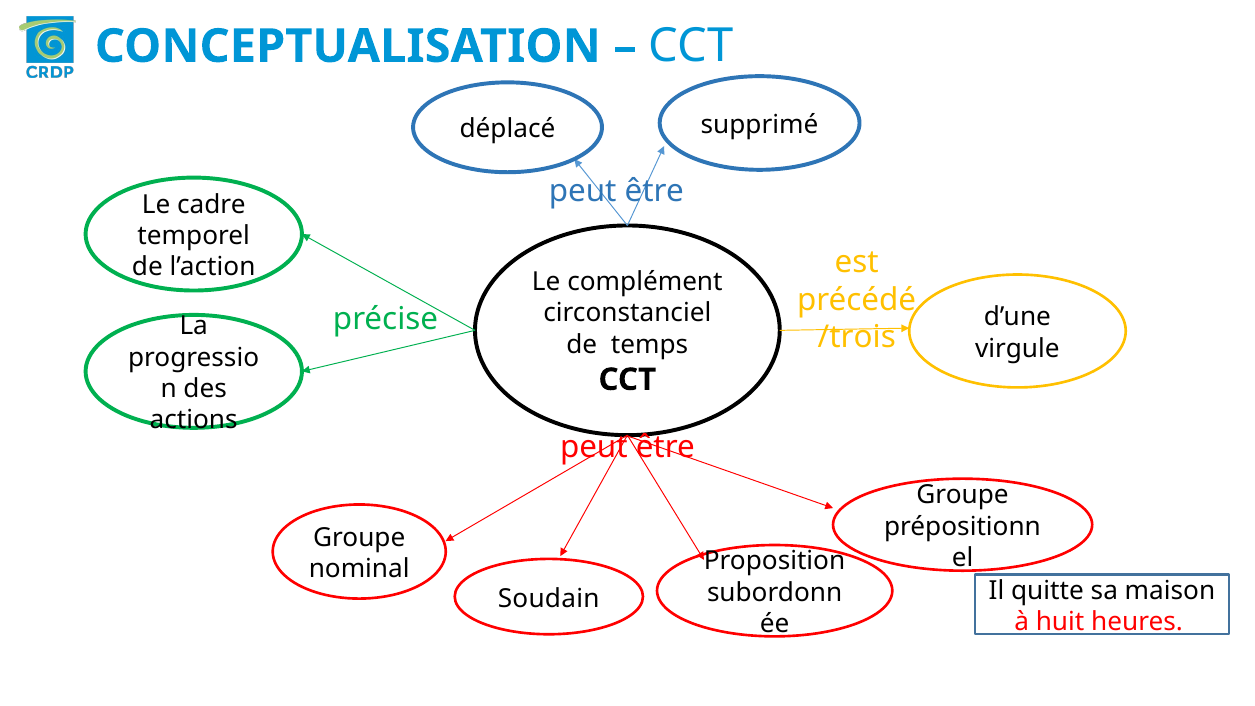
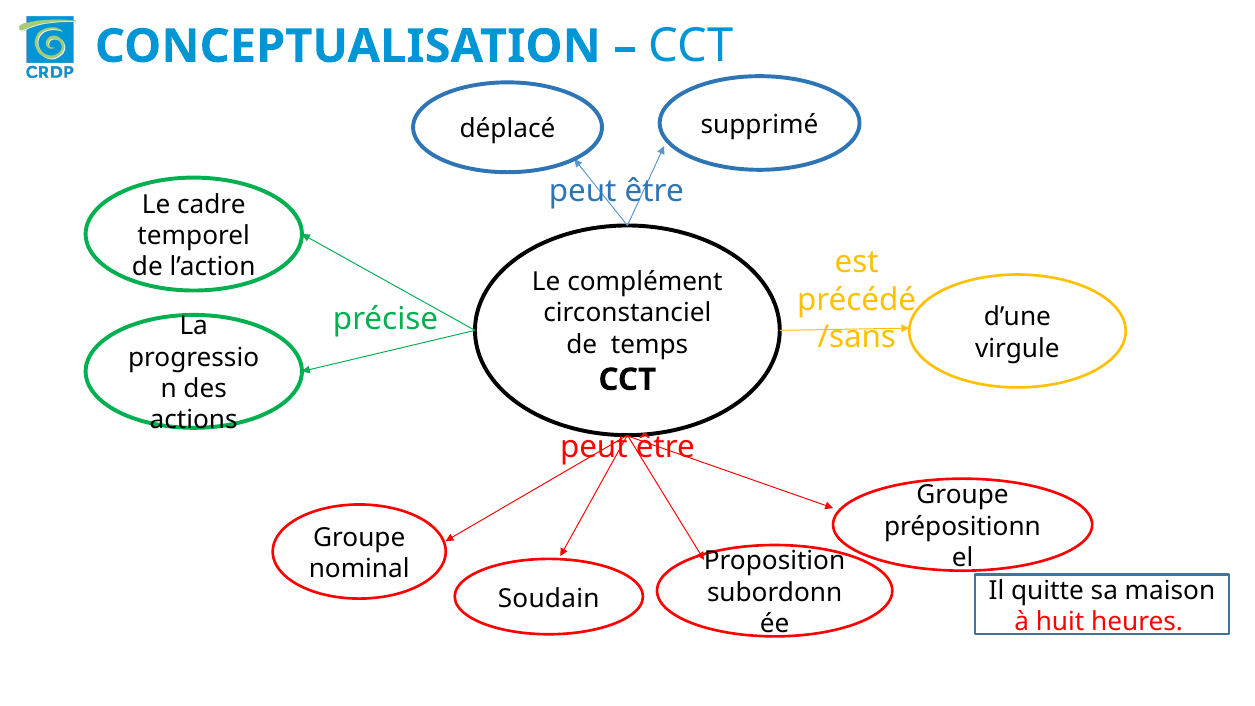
/trois: /trois -> /sans (857, 338)
